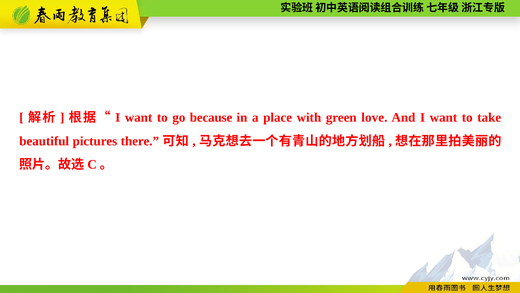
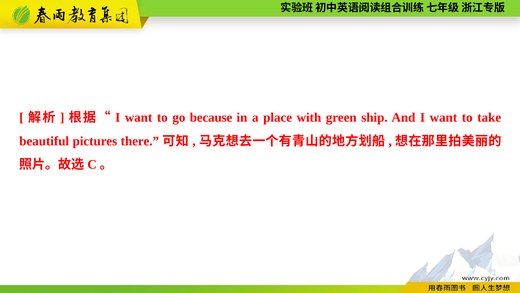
love: love -> ship (374, 117)
